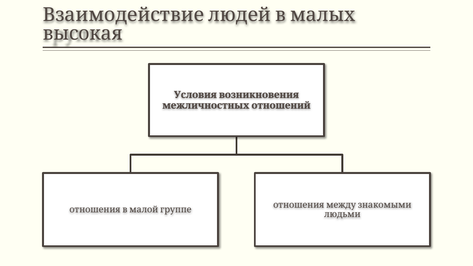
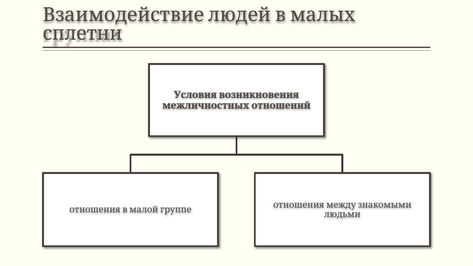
высокая: высокая -> сплетни (83, 34)
